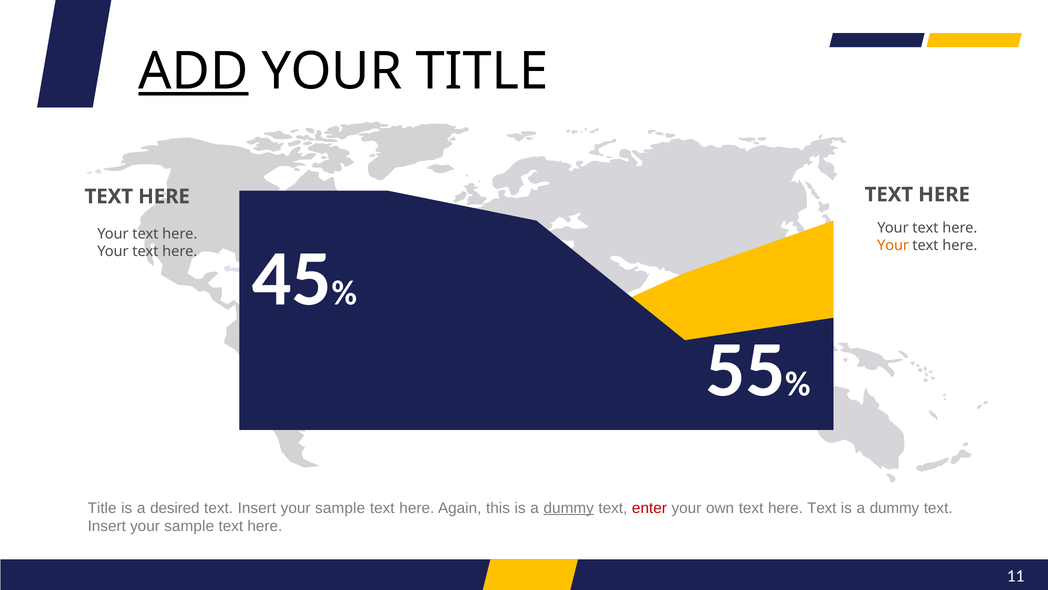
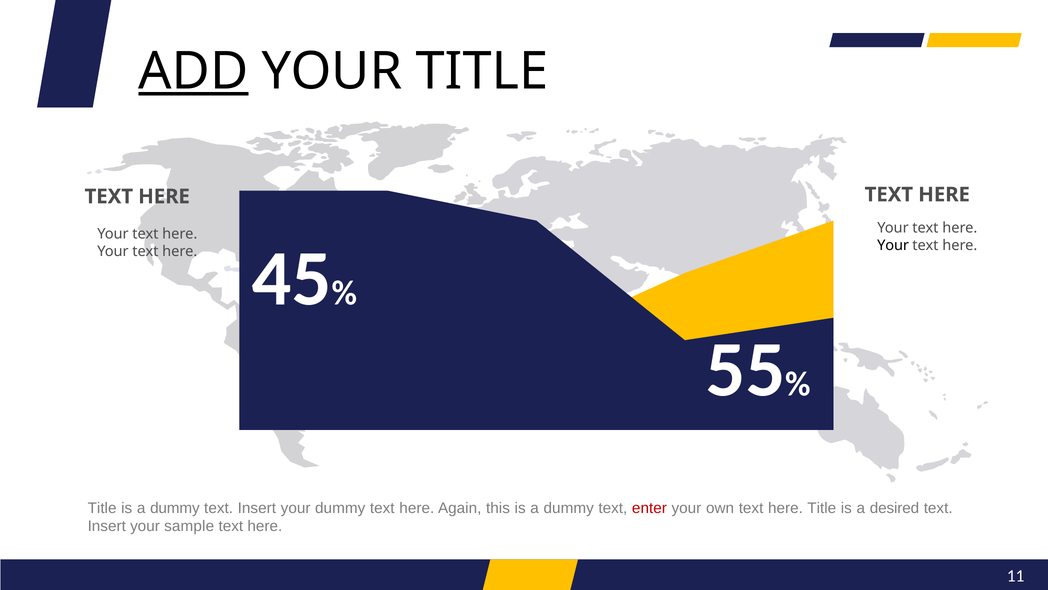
Your colour: orange -> black (893, 245)
desired: desired -> dummy (175, 508)
sample: sample -> dummy (340, 508)
dummy underline: present -> none (569, 508)
own text here Text: Text -> Title (822, 508)
dummy: dummy -> desired (894, 508)
